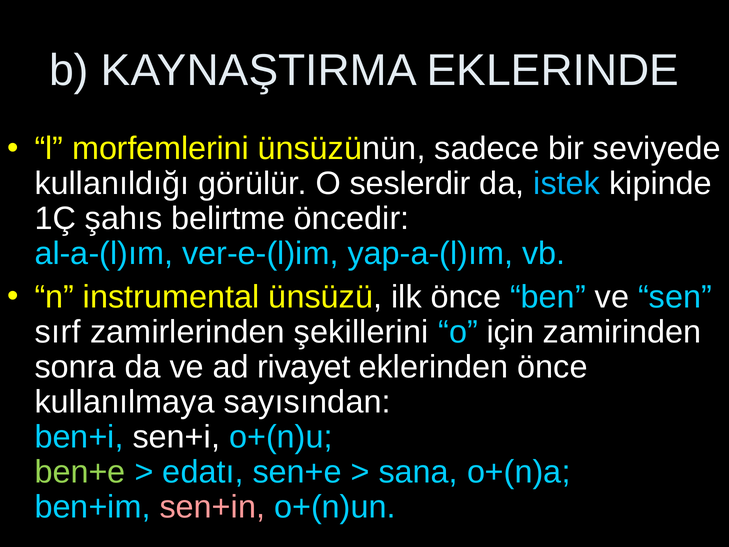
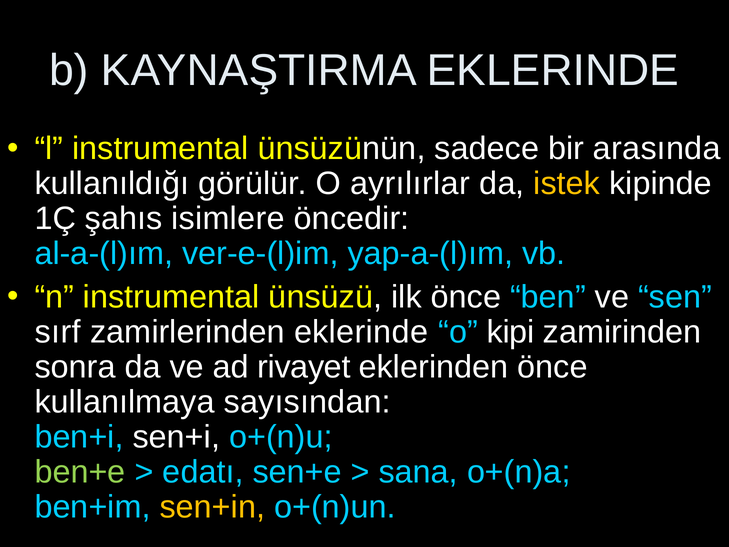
l morfemlerini: morfemlerini -> instrumental (160, 149)
seviyede: seviyede -> arasında (657, 149)
seslerdir: seslerdir -> ayrılırlar (410, 184)
istek colour: light blue -> yellow (567, 184)
belirtme: belirtme -> isimlere (228, 219)
zamirlerinden şekillerini: şekillerini -> eklerinde (361, 332)
için: için -> kipi (511, 332)
sen+in colour: pink -> yellow (212, 507)
